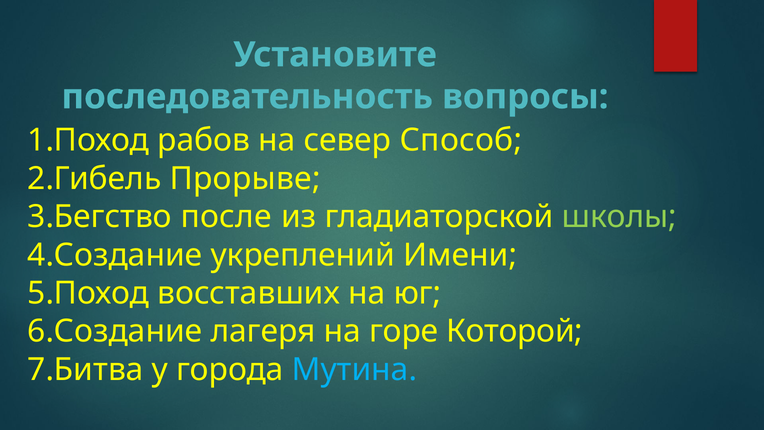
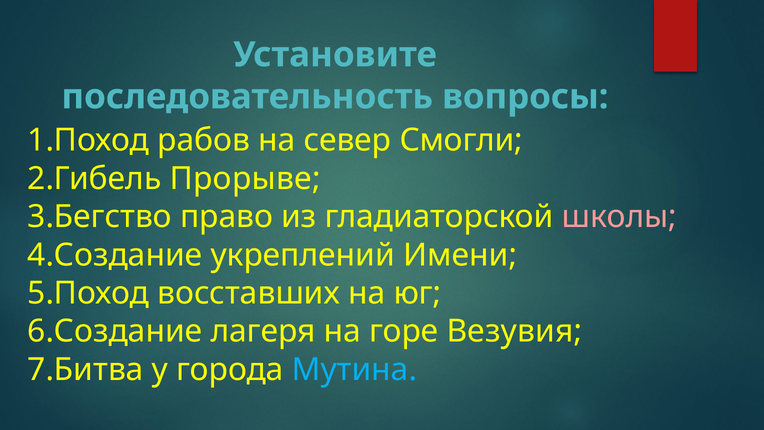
Способ: Способ -> Смогли (461, 140)
после: после -> право (227, 217)
школы colour: light green -> pink (619, 217)
Которой: Которой -> Везувия (514, 331)
